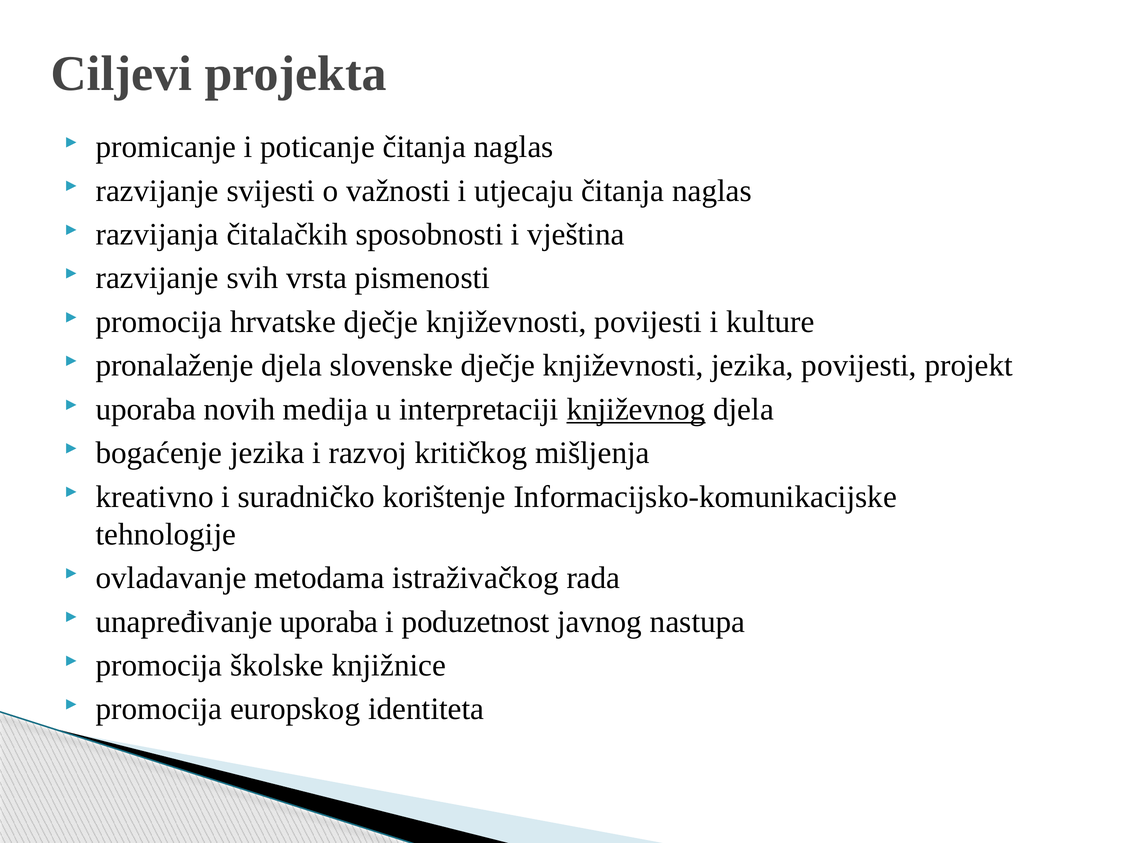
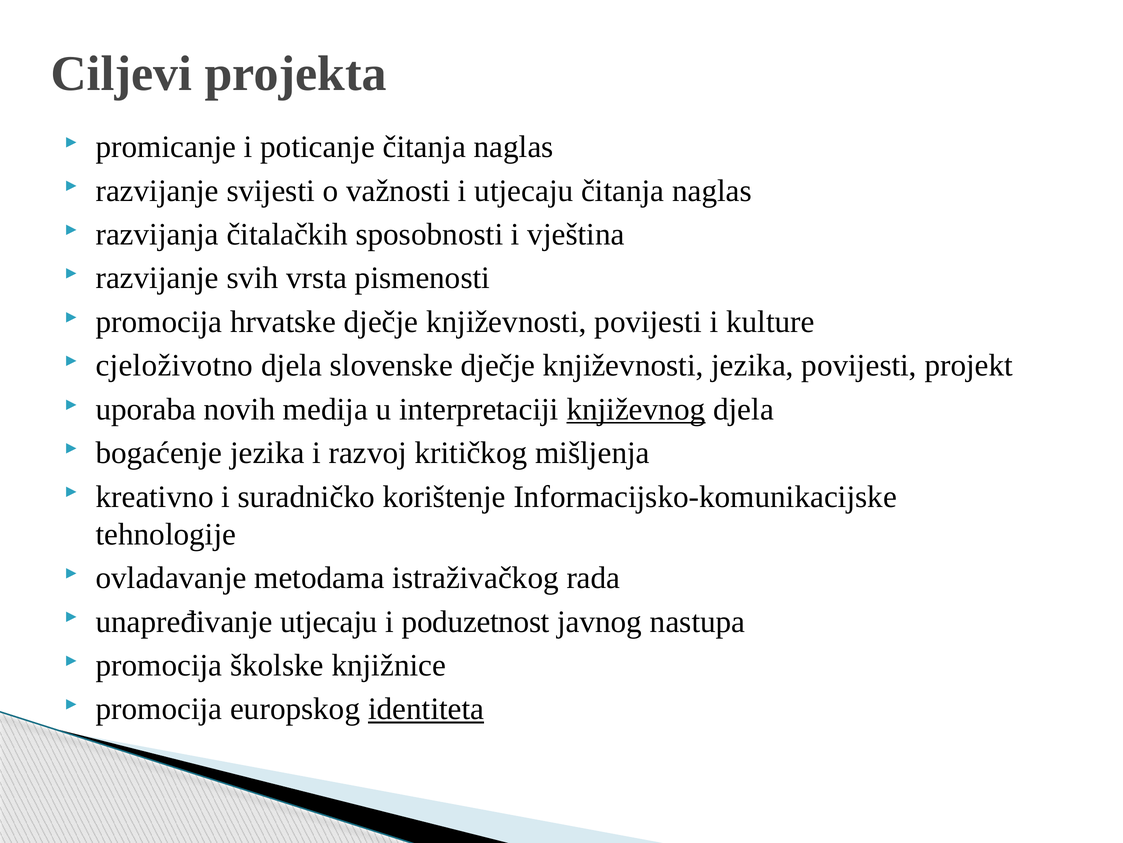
pronalaženje: pronalaženje -> cjeloživotno (174, 365)
unapređivanje uporaba: uporaba -> utjecaju (329, 621)
identiteta underline: none -> present (426, 709)
